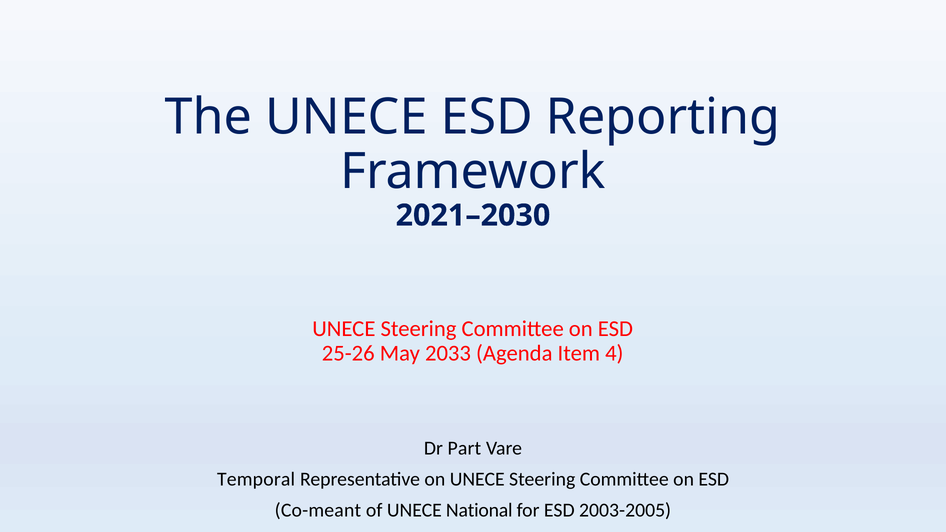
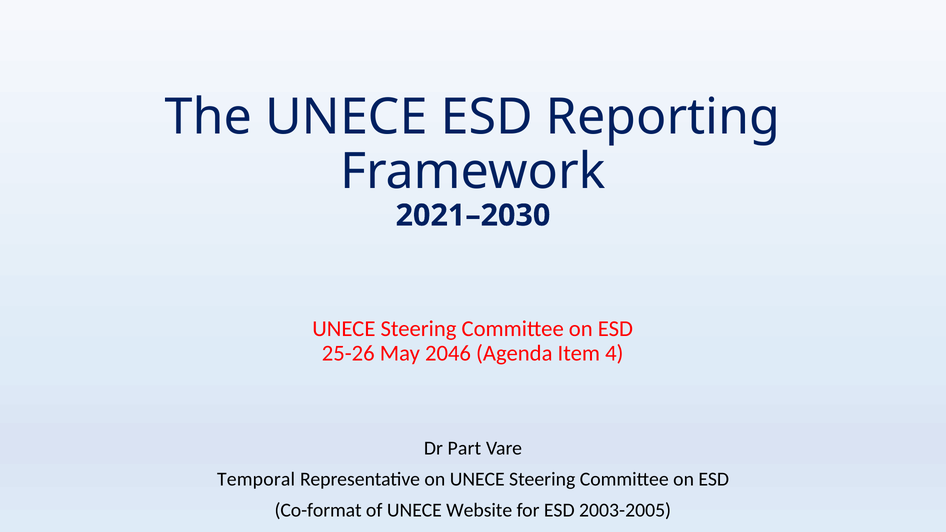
2033: 2033 -> 2046 (448, 353)
Co-meant: Co-meant -> Co-format (318, 510)
National: National -> Website (479, 510)
